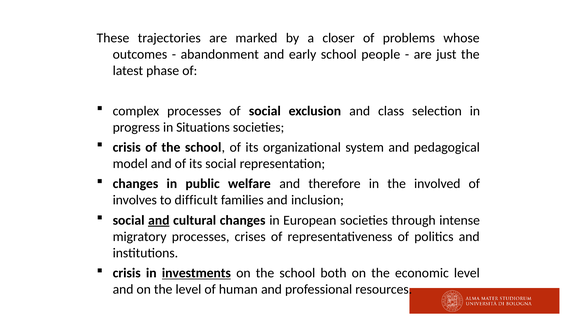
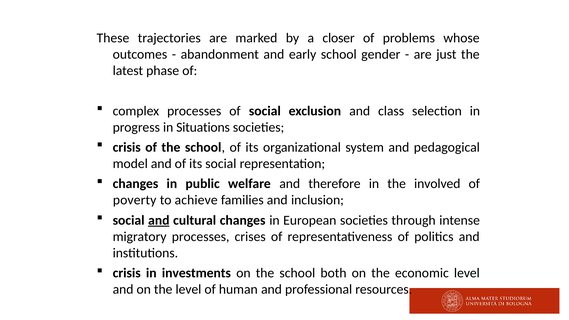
people: people -> gender (381, 54)
involves: involves -> poverty (135, 200)
difficult: difficult -> achieve (196, 200)
investments underline: present -> none (196, 273)
